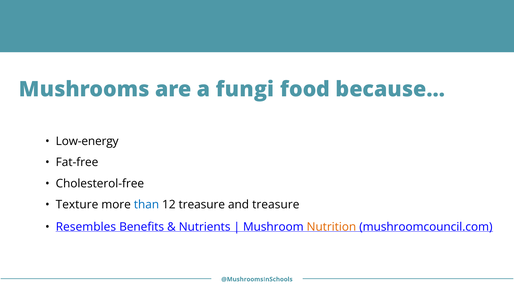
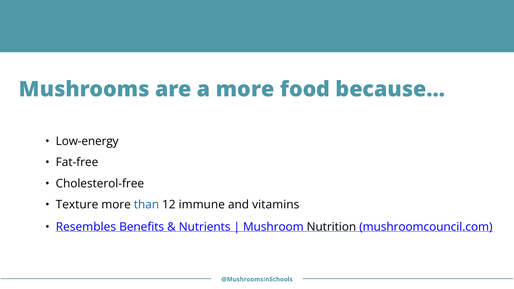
a fungi: fungi -> more (245, 89)
12 treasure: treasure -> immune (202, 205)
and treasure: treasure -> vitamins (276, 205)
Nutrition colour: orange -> black (331, 227)
